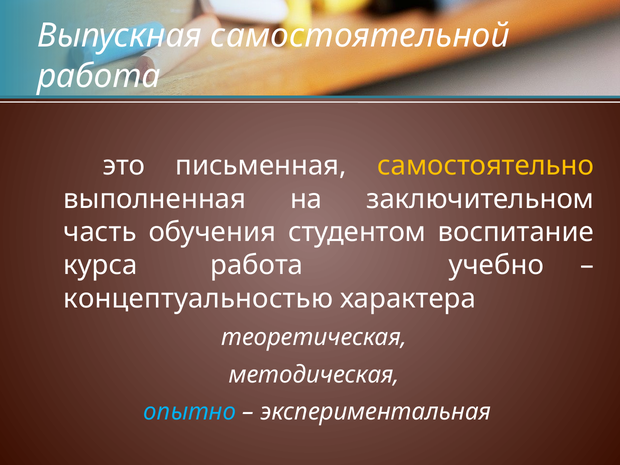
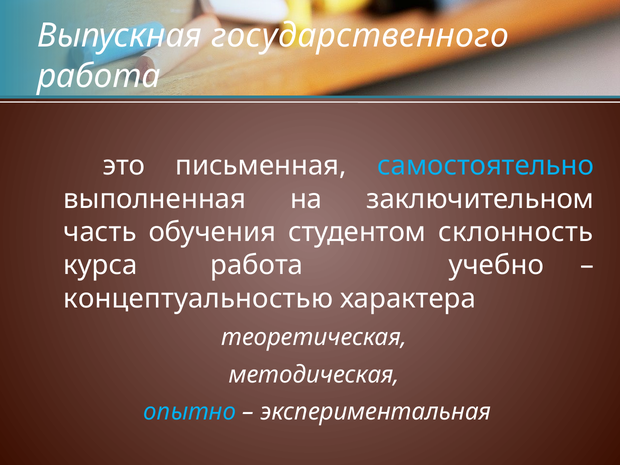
самостоятельной: самостоятельной -> государственного (360, 36)
самостоятельно colour: yellow -> light blue (486, 165)
воспитание: воспитание -> склонность (516, 232)
